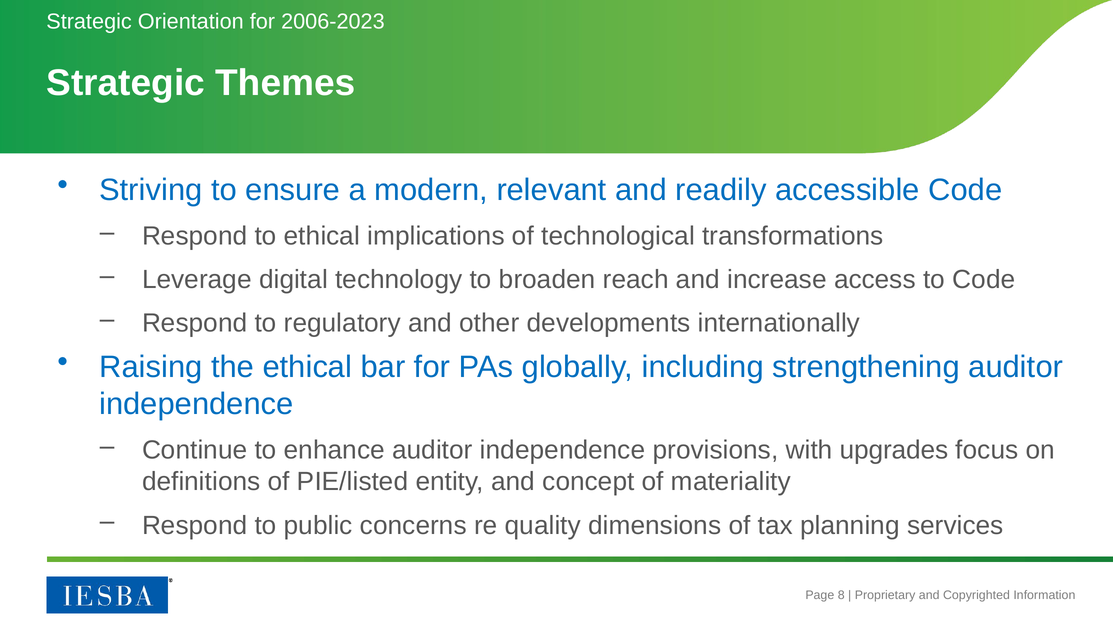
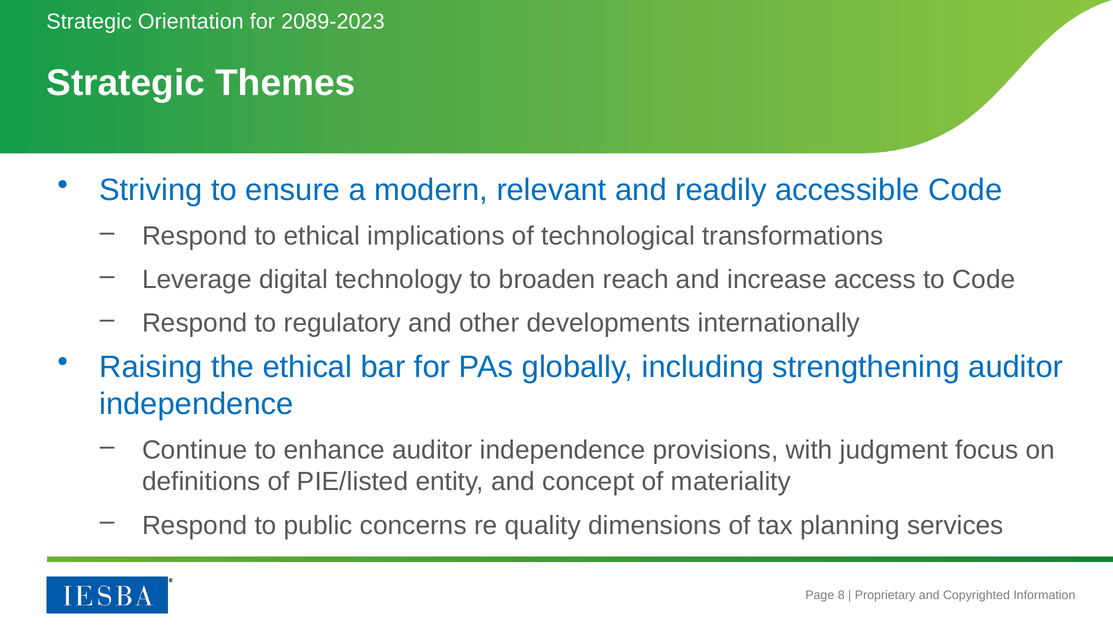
2006-2023: 2006-2023 -> 2089-2023 (333, 21)
upgrades: upgrades -> judgment (894, 450)
